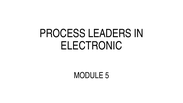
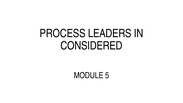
ELECTRONIC: ELECTRONIC -> CONSIDERED (92, 46)
